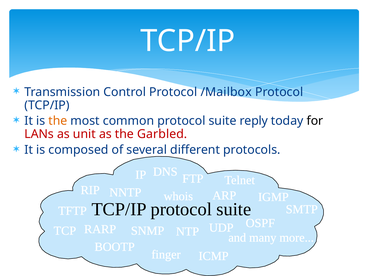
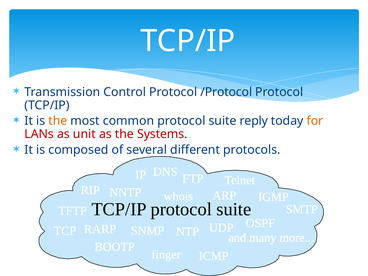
/Mailbox: /Mailbox -> /Protocol (226, 92)
for colour: black -> orange (315, 121)
Garbled: Garbled -> Systems (162, 134)
